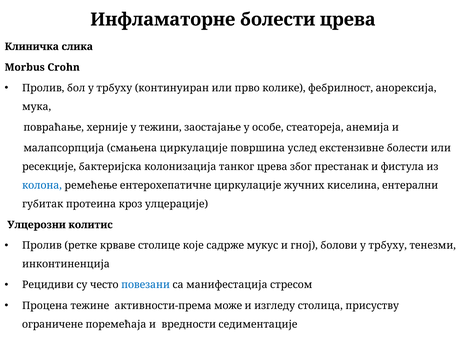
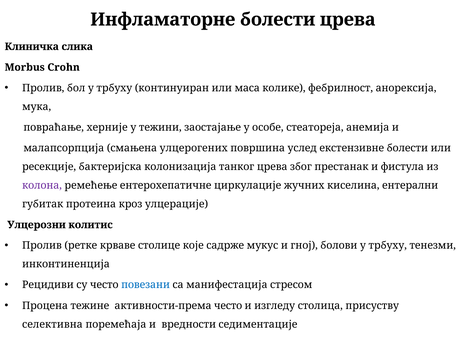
прво: прво -> маса (247, 88)
смањена циркулације: циркулације -> улцерогених (194, 148)
колона colour: blue -> purple (42, 185)
активности-према може: може -> често (228, 305)
ограничене: ограничене -> селективна (52, 324)
